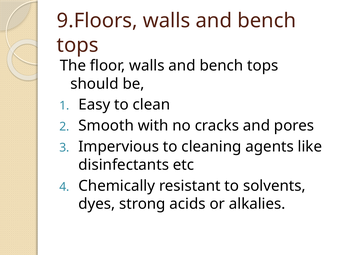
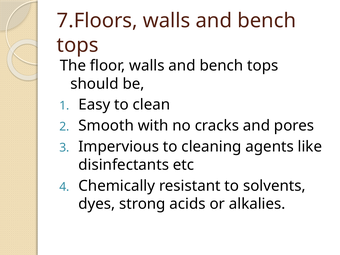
9.Floors: 9.Floors -> 7.Floors (97, 21)
